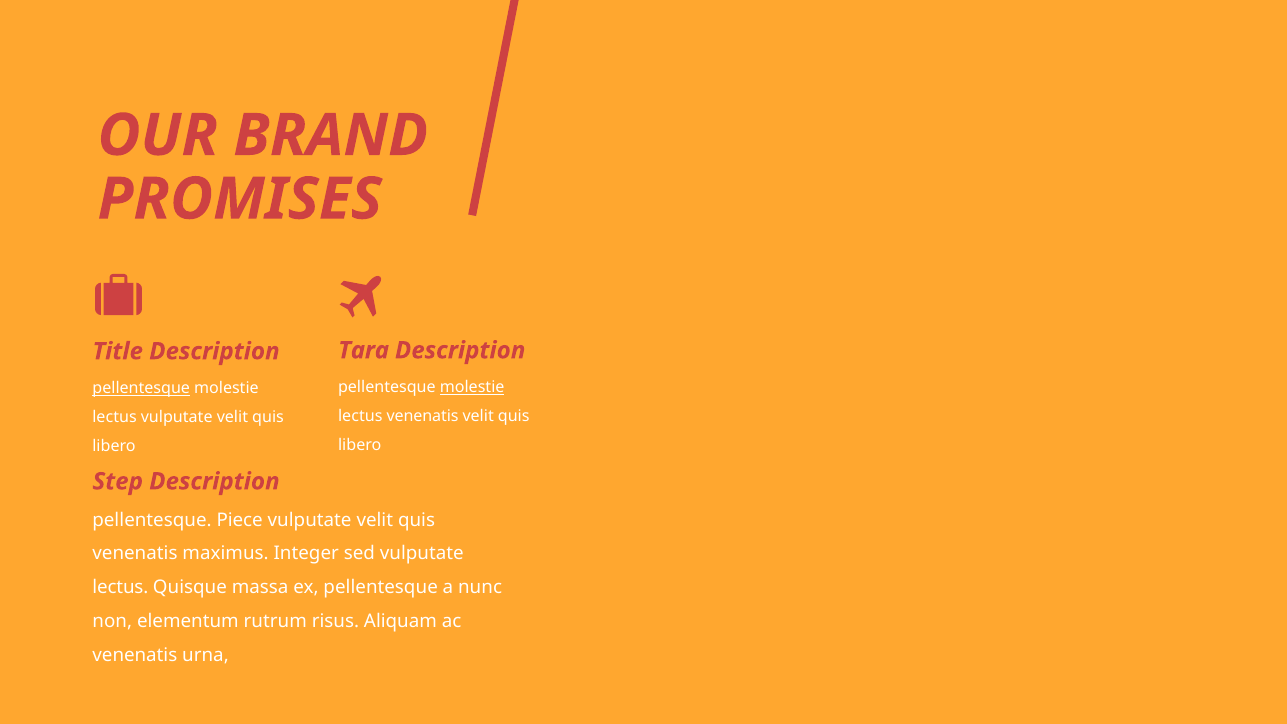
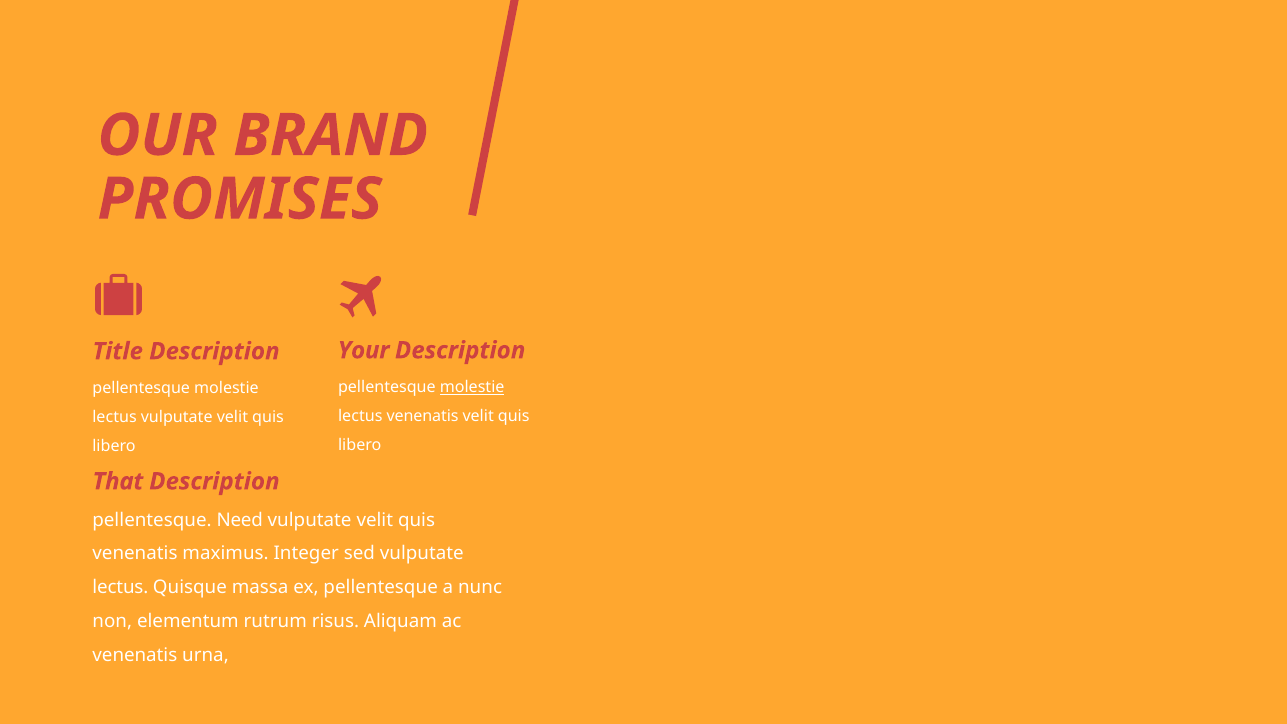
Tara: Tara -> Your (364, 350)
pellentesque underline: present -> none (141, 389)
Step: Step -> That (118, 481)
Piece: Piece -> Need (240, 520)
